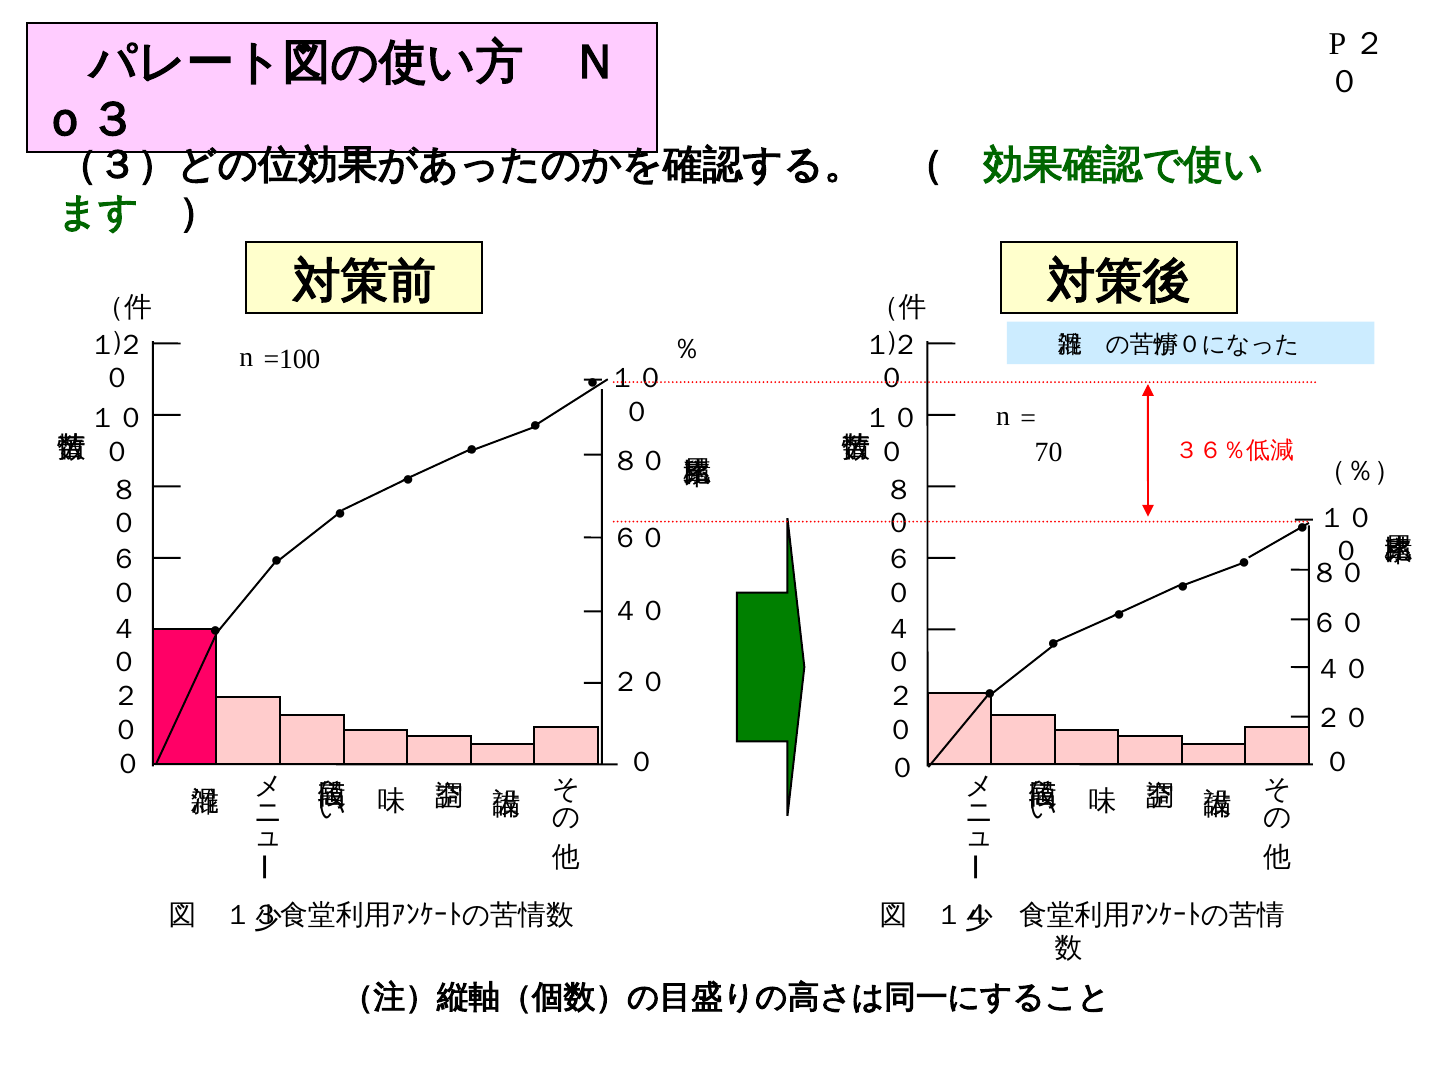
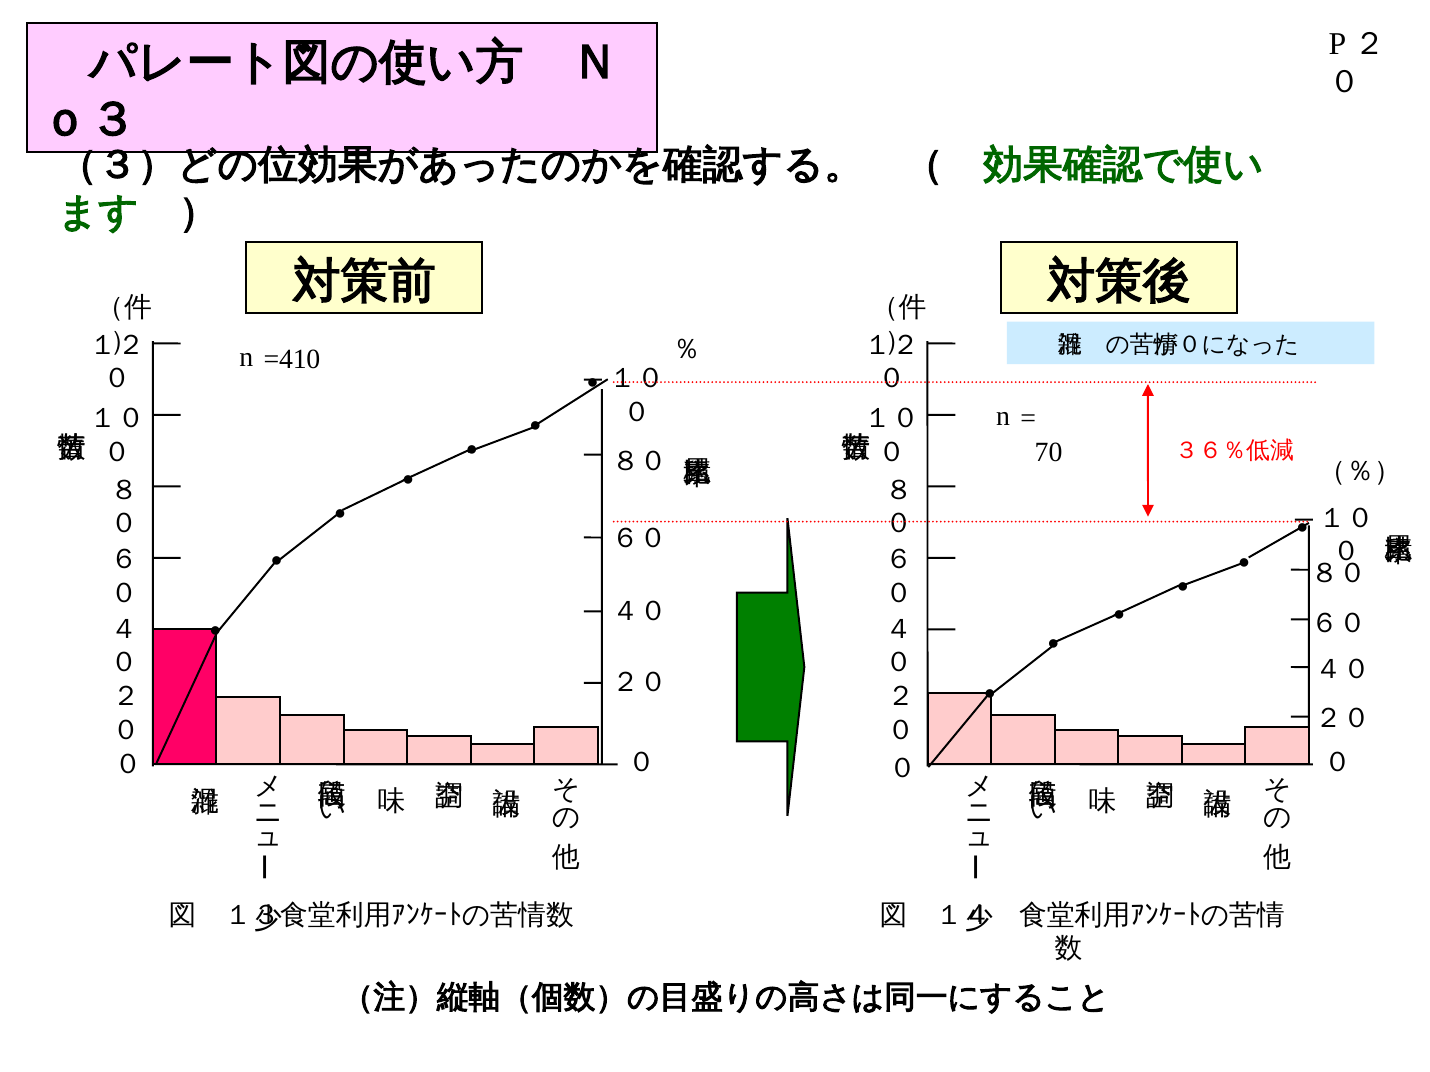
=100: =100 -> =410 (292, 359)
